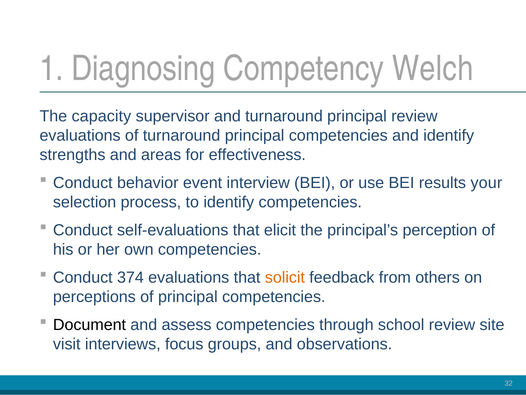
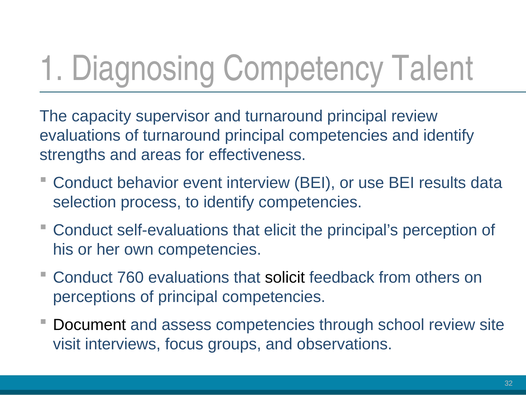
Welch: Welch -> Talent (433, 69)
your: your -> data (486, 183)
374: 374 -> 760 (130, 277)
solicit colour: orange -> black (285, 277)
